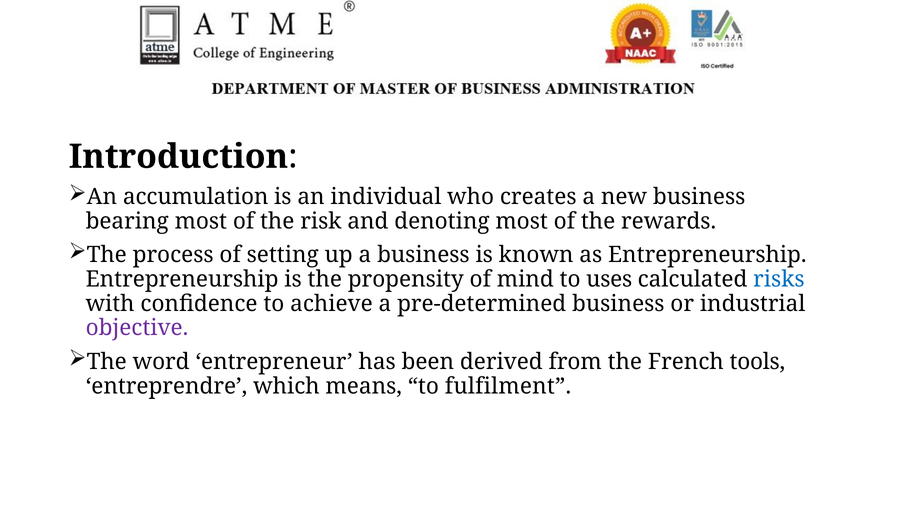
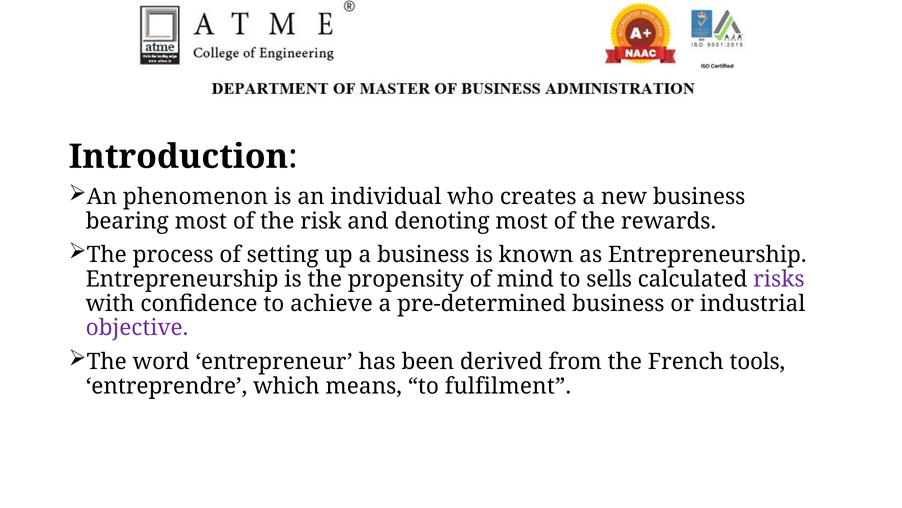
accumulation: accumulation -> phenomenon (196, 196)
uses: uses -> sells (609, 279)
risks colour: blue -> purple (779, 279)
